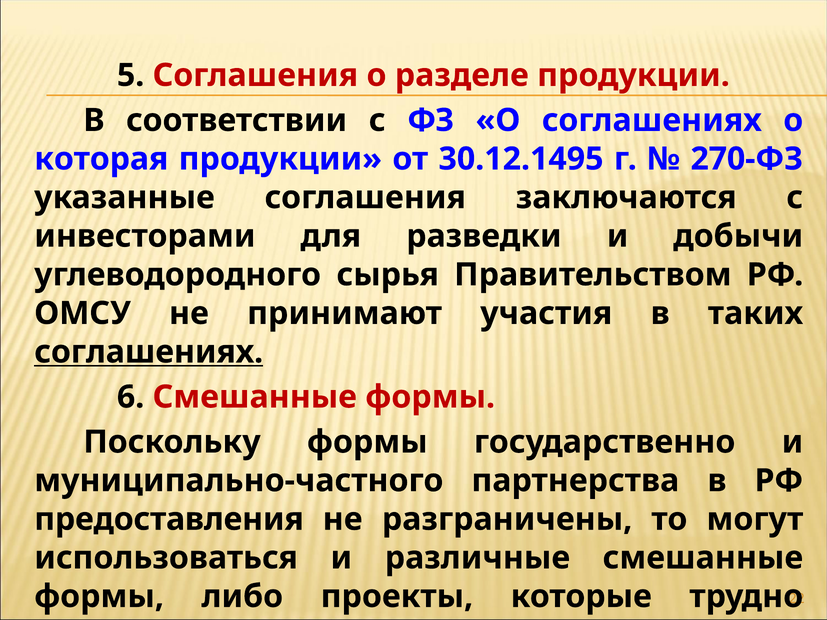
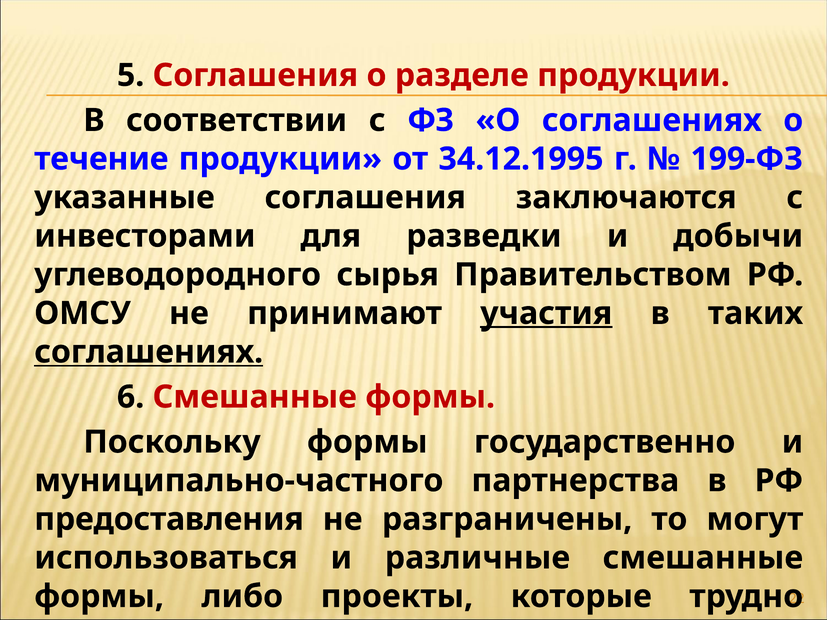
которая: которая -> течение (101, 159)
30.12.1495: 30.12.1495 -> 34.12.1995 (521, 159)
270-ФЗ: 270-ФЗ -> 199-ФЗ (747, 159)
участия underline: none -> present (546, 313)
